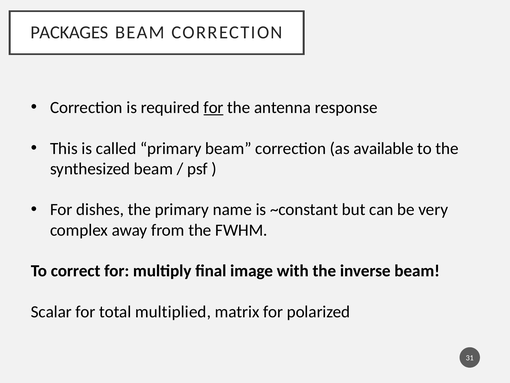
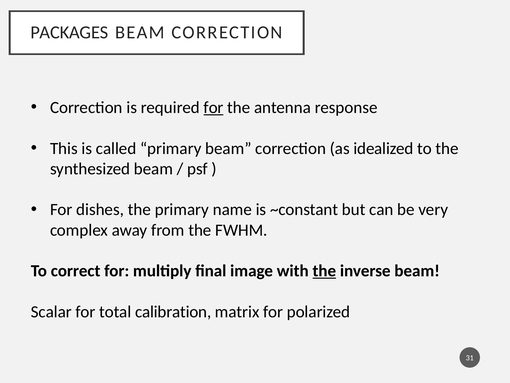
available: available -> idealized (384, 148)
the underline: none -> present (324, 271)
multiplied: multiplied -> calibration (173, 311)
